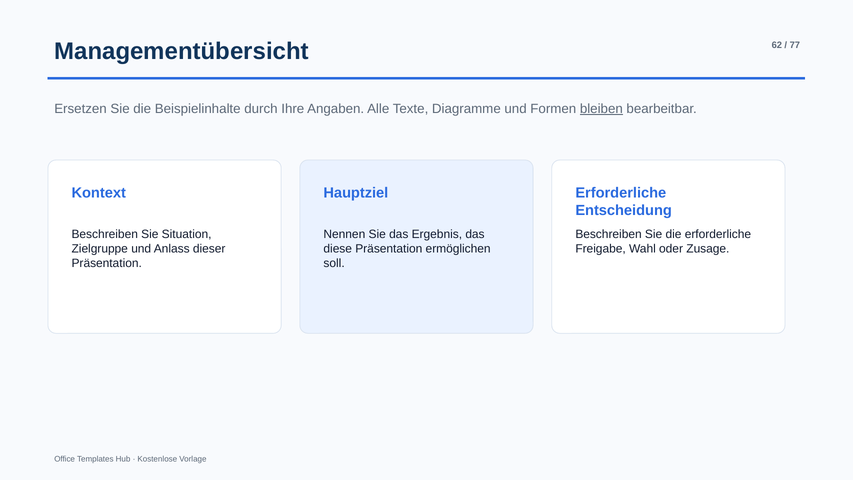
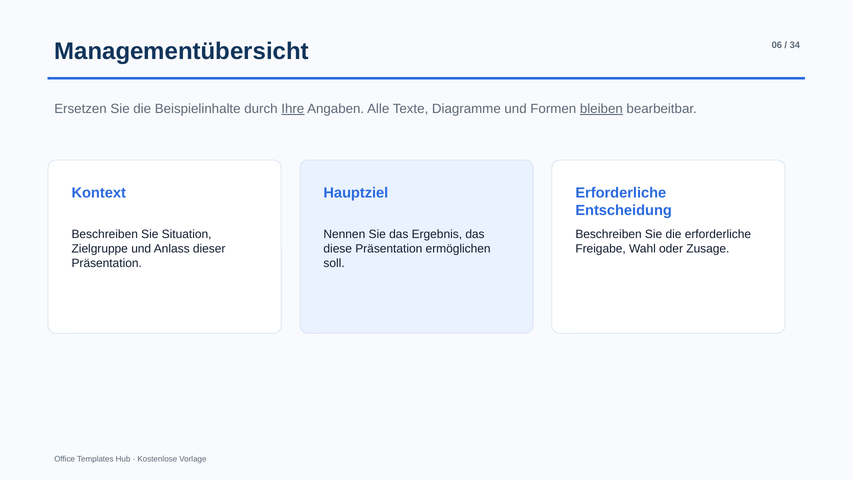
62: 62 -> 06 (777, 45)
77: 77 -> 34 (795, 45)
Ihre underline: none -> present (293, 109)
